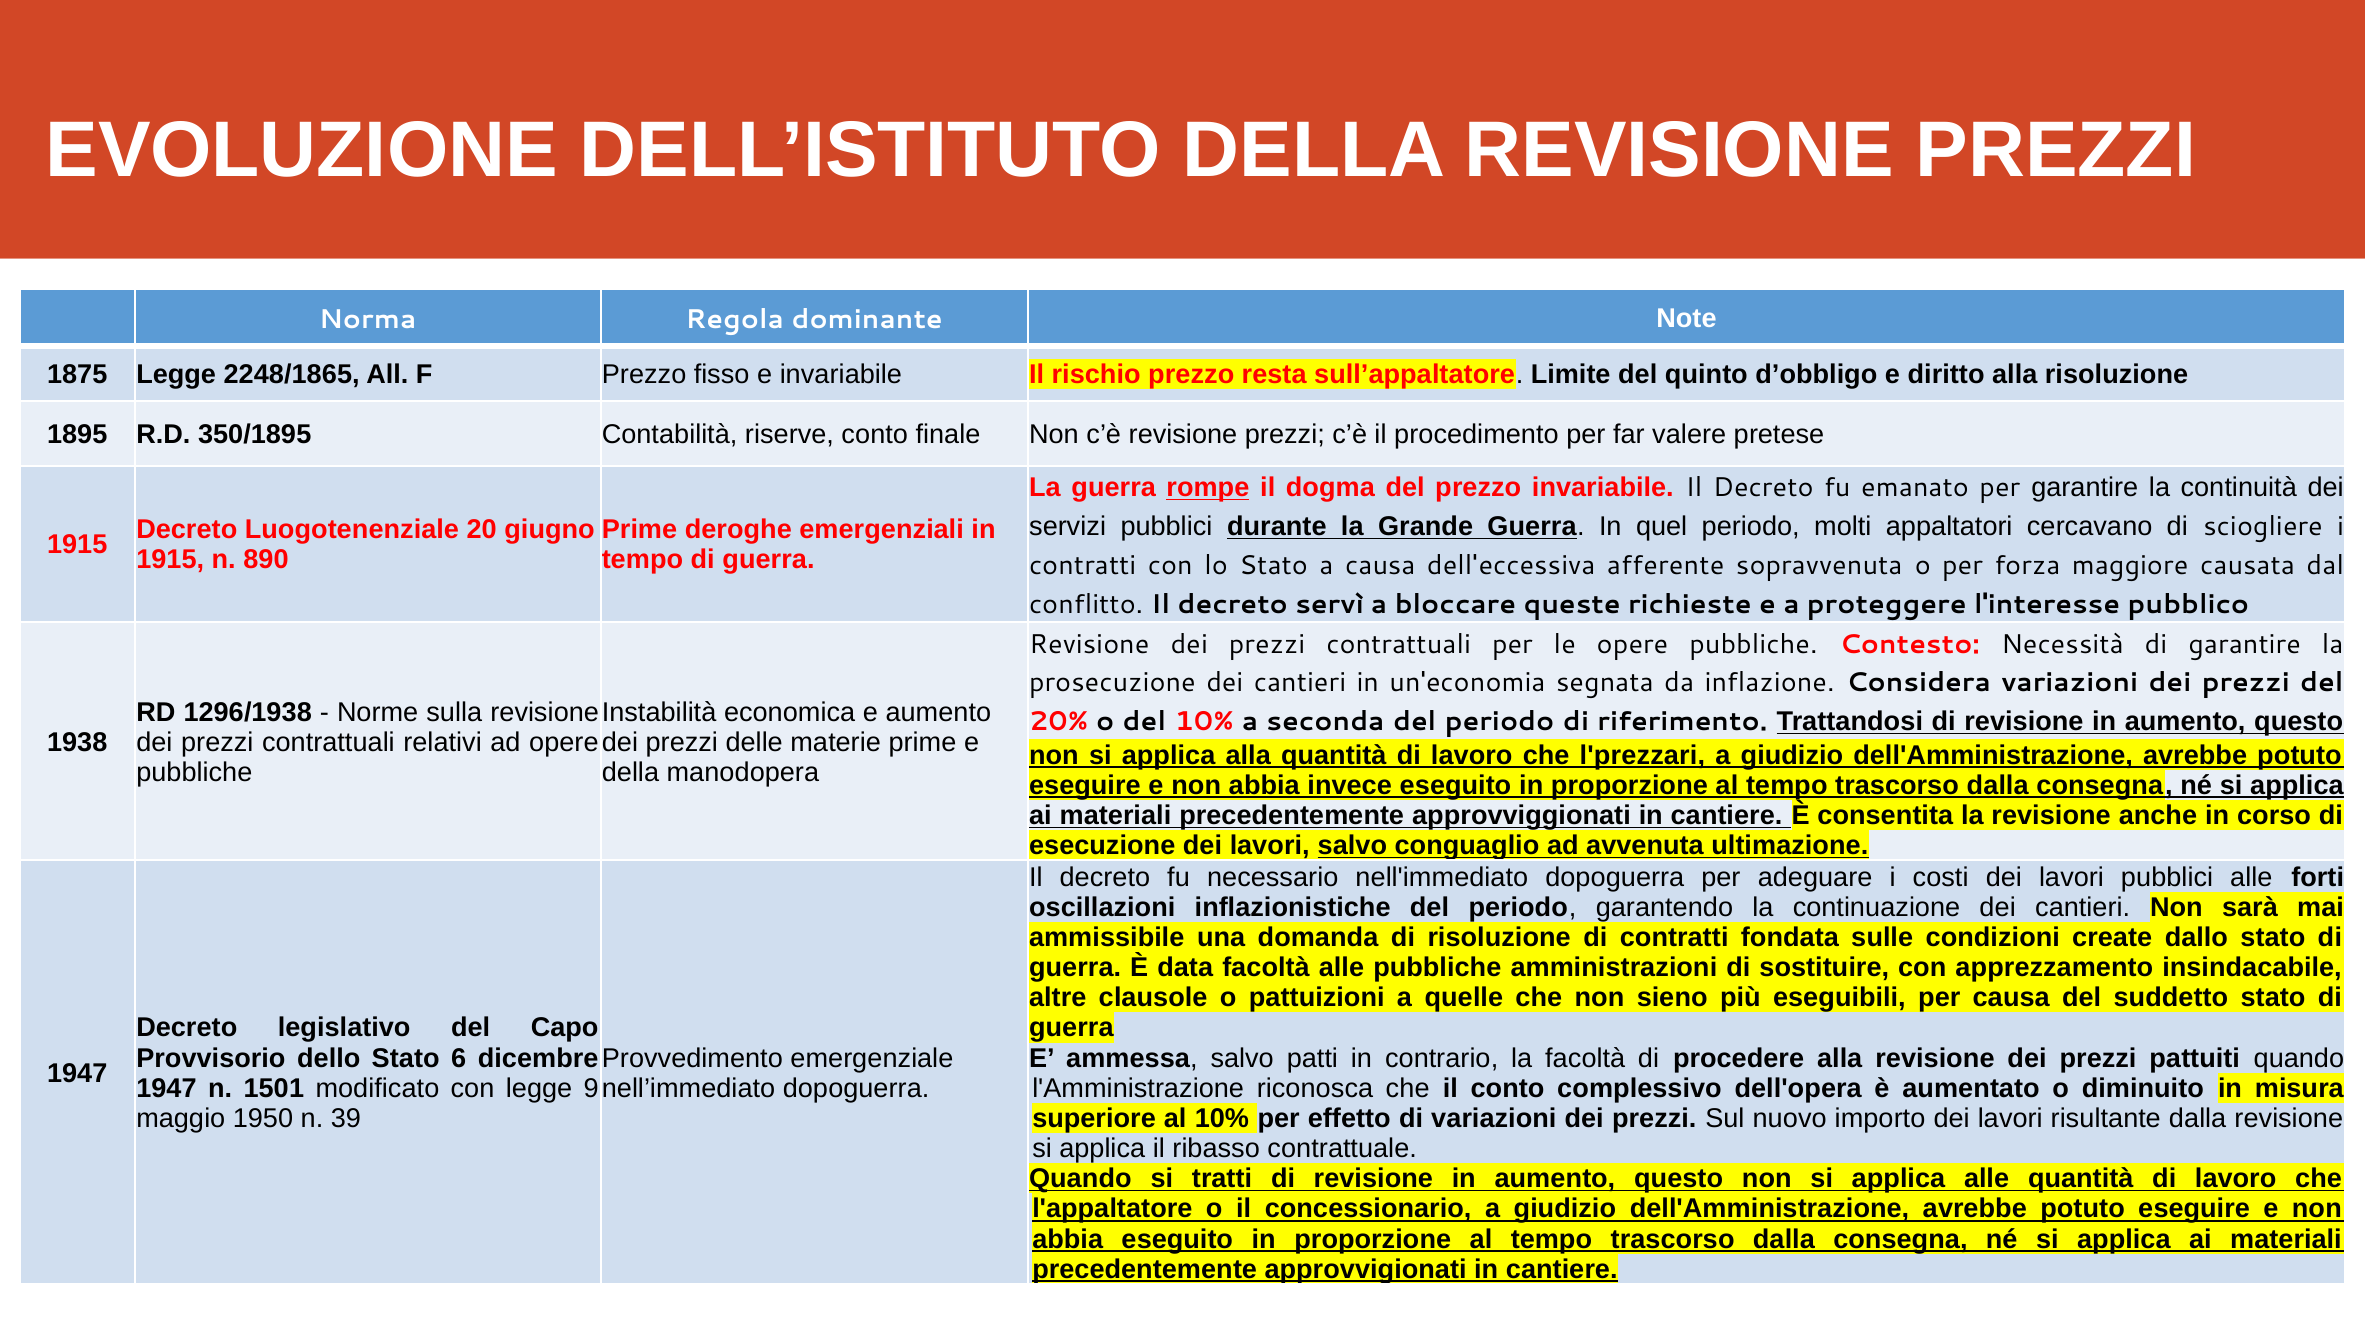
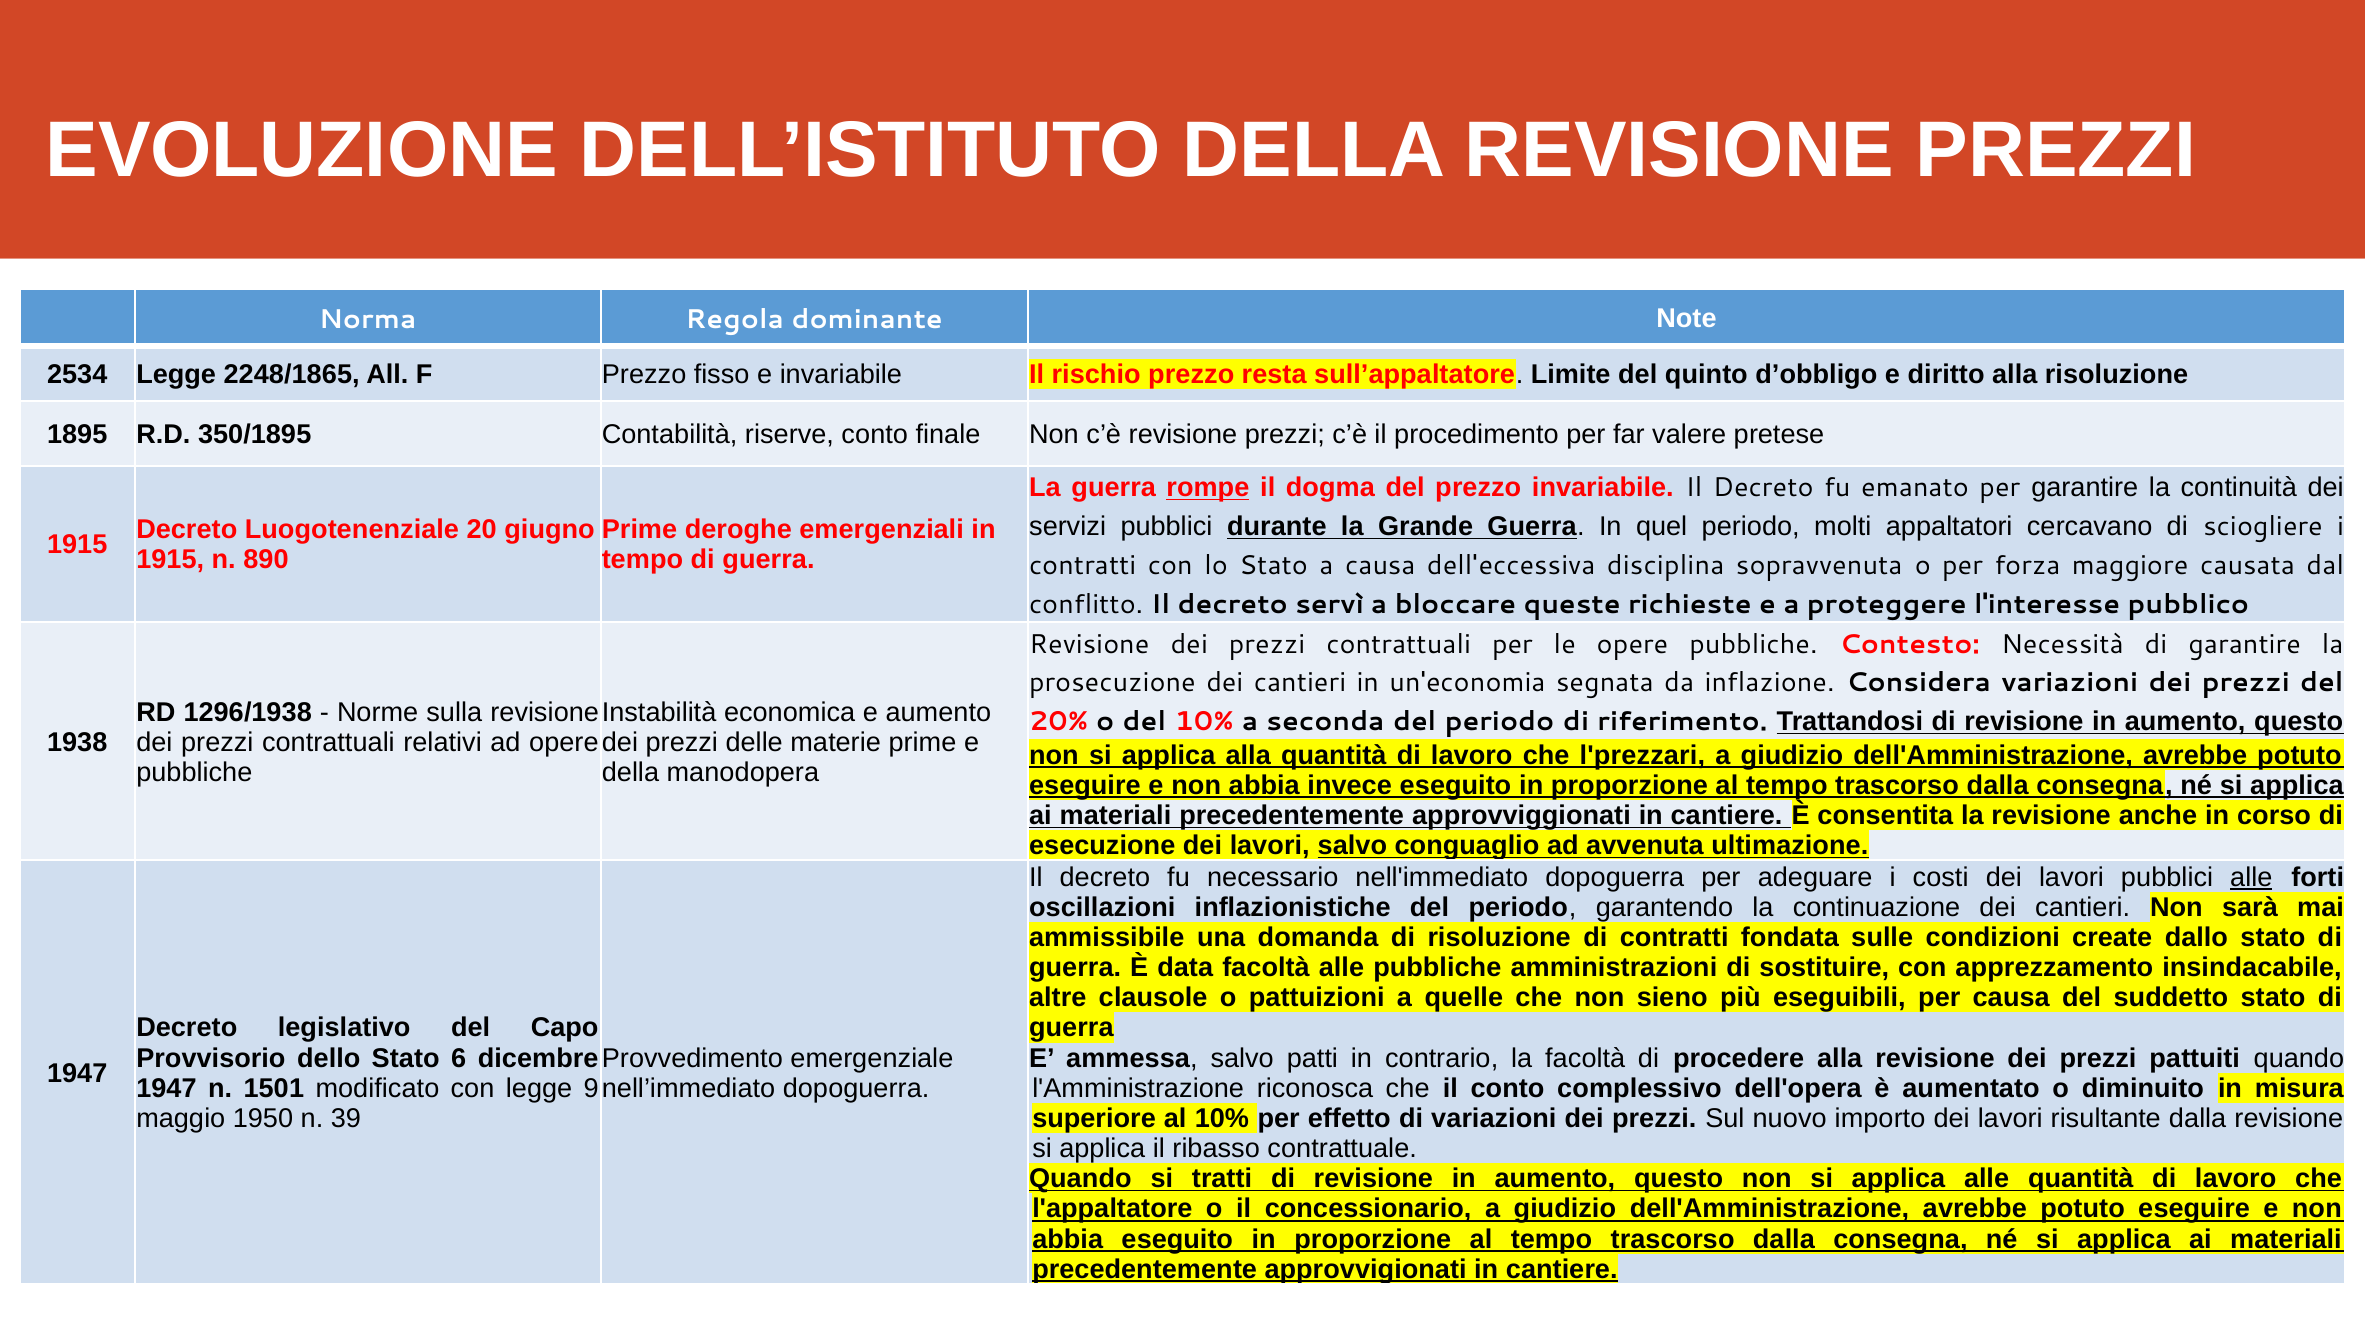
1875: 1875 -> 2534 (77, 375)
afferente: afferente -> disciplina (1666, 565)
alle underline: none -> present (2251, 877)
